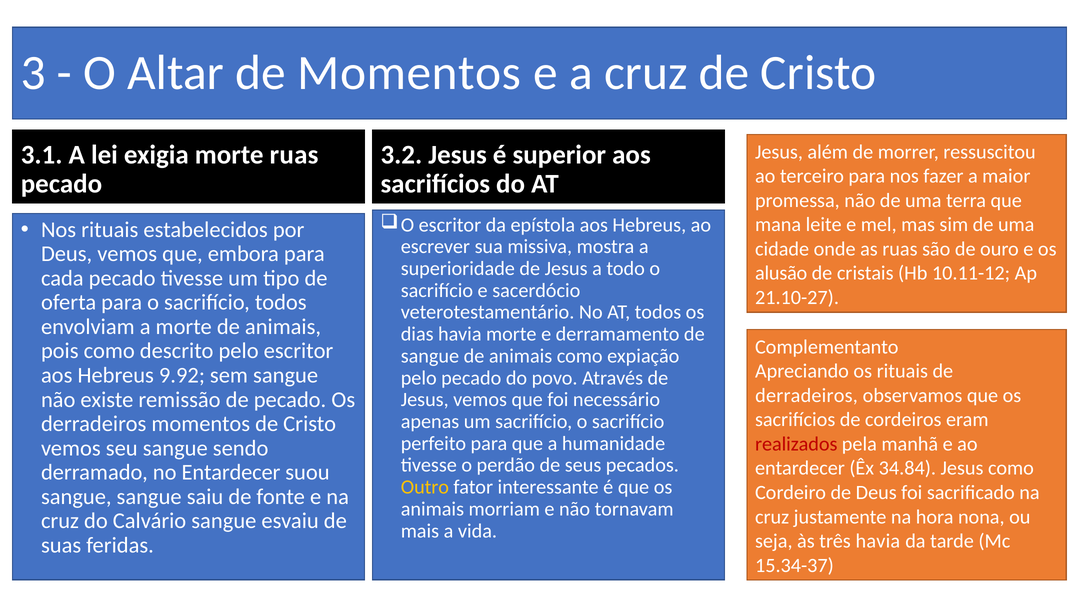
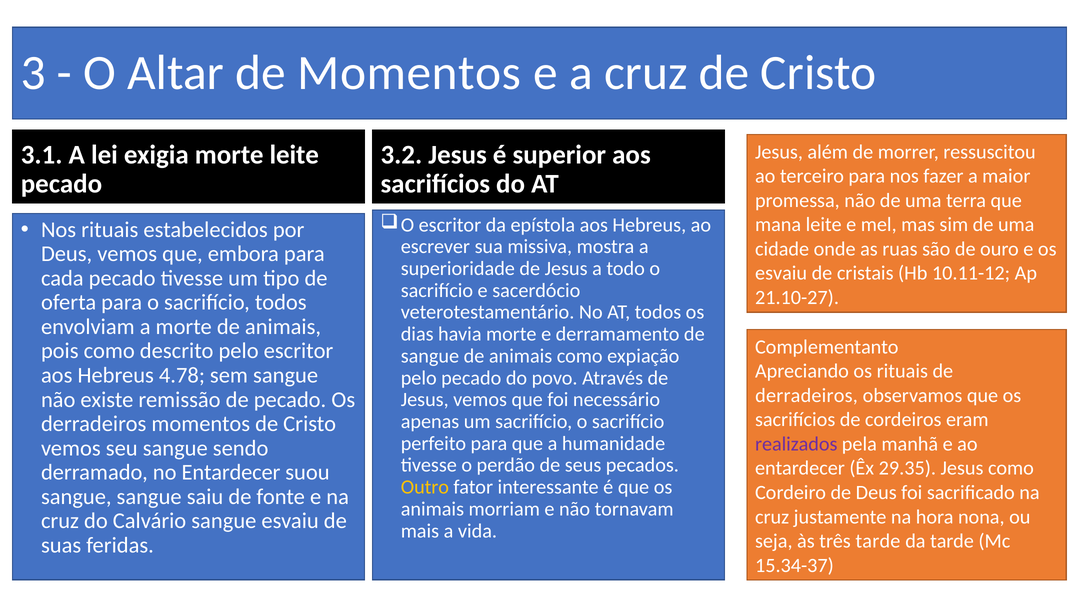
morte ruas: ruas -> leite (294, 155)
alusão: alusão -> esvaiu (781, 273)
9.92: 9.92 -> 4.78 (182, 375)
realizados colour: red -> purple (796, 444)
34.84: 34.84 -> 29.35 (907, 468)
três havia: havia -> tarde (878, 541)
